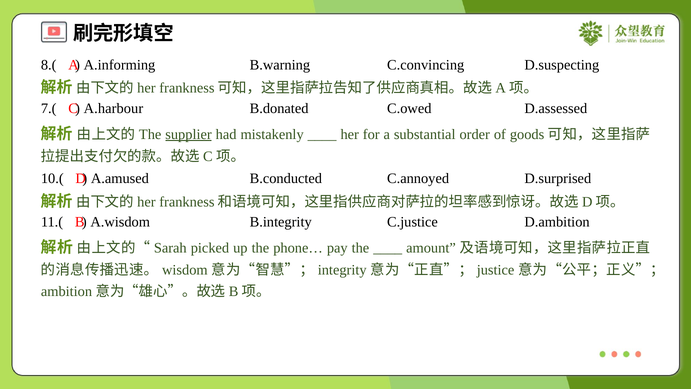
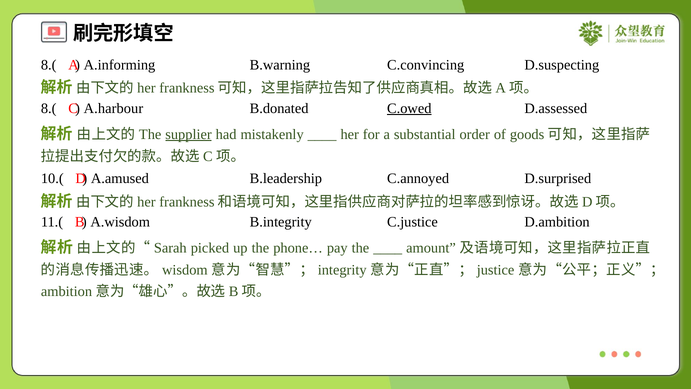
7.(: 7.( -> 8.( (49, 108)
C.owed underline: none -> present (409, 108)
B.conducted: B.conducted -> B.leadership (286, 178)
